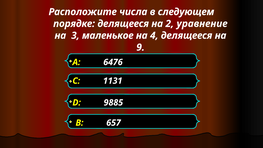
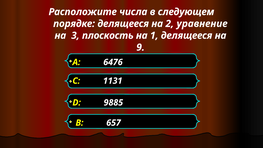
маленькое: маленькое -> плоскость (108, 36)
4: 4 -> 1 (154, 36)
